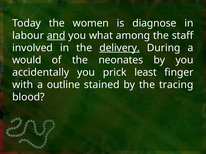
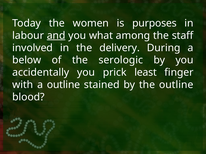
diagnose: diagnose -> purposes (154, 23)
delivery underline: present -> none (120, 48)
would: would -> below (27, 60)
neonates: neonates -> serologic (121, 60)
the tracing: tracing -> outline (176, 85)
